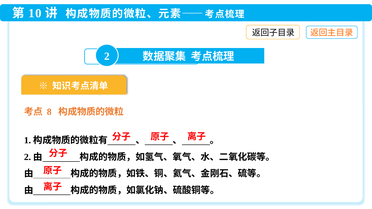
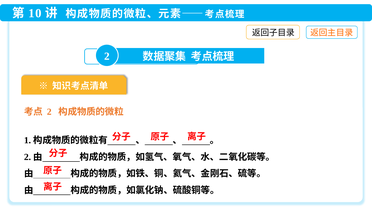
8: 8 -> 2 (49, 112)
